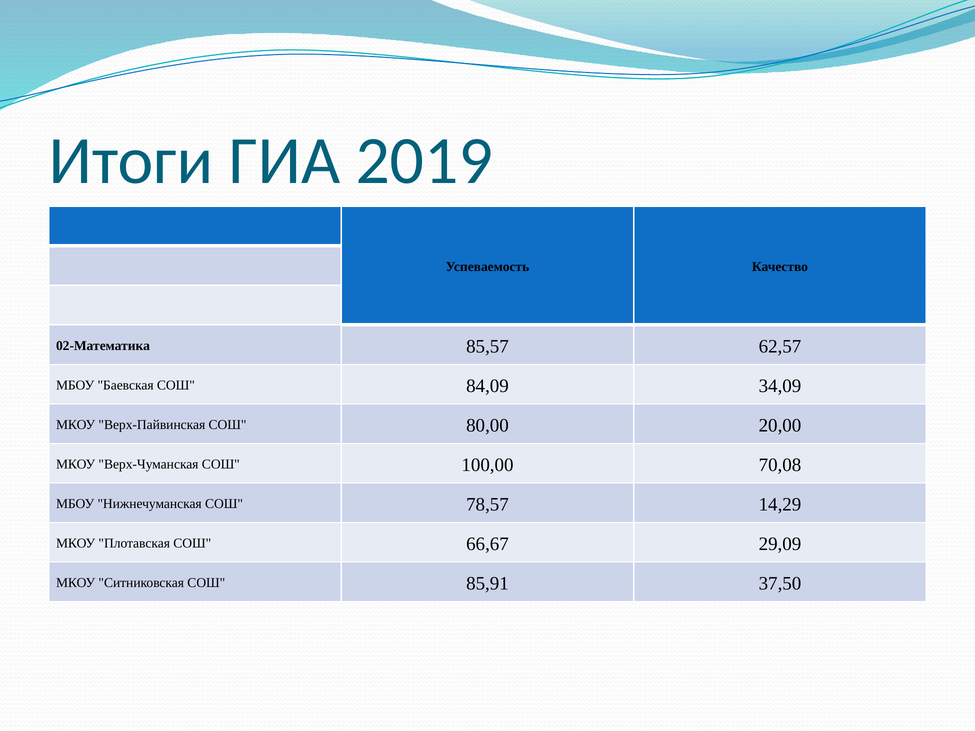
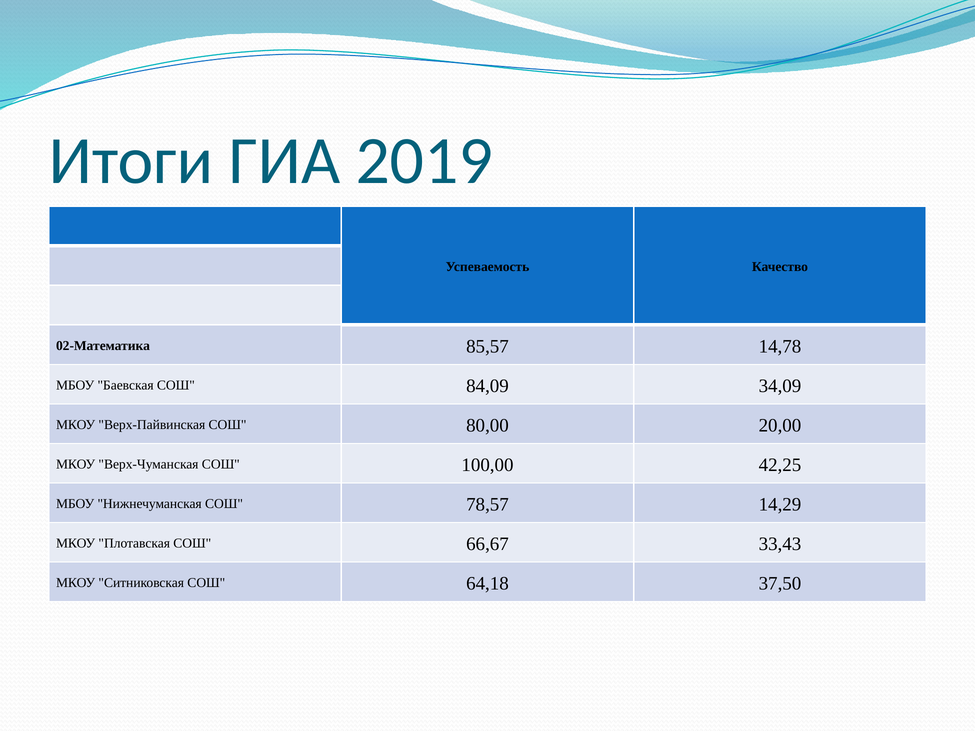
62,57: 62,57 -> 14,78 (780, 346)
70,08: 70,08 -> 42,25 (780, 465)
29,09: 29,09 -> 33,43 (780, 544)
85,91: 85,91 -> 64,18 (487, 584)
